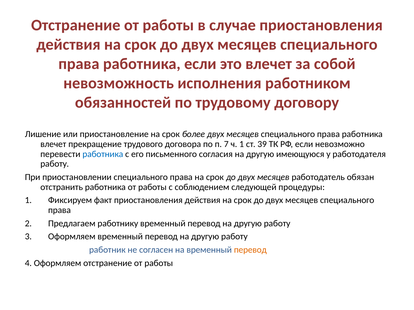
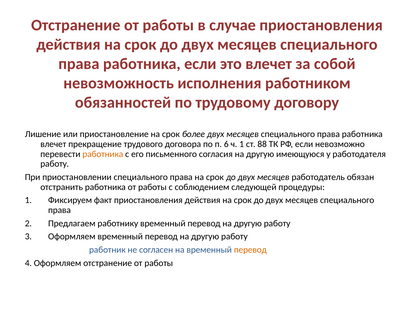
7: 7 -> 6 (226, 144)
39: 39 -> 88 (262, 144)
работника colour: blue -> orange (103, 154)
